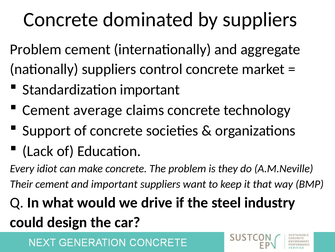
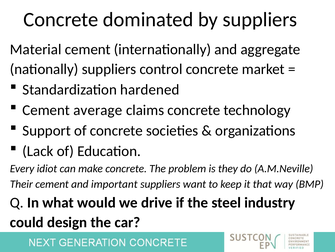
Problem: Problem -> Material (36, 49)
Standardization important: important -> hardened (150, 89)
